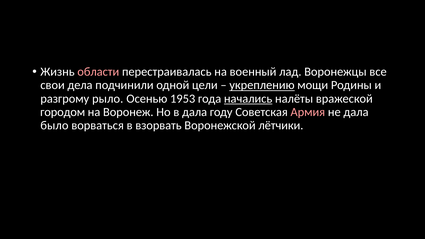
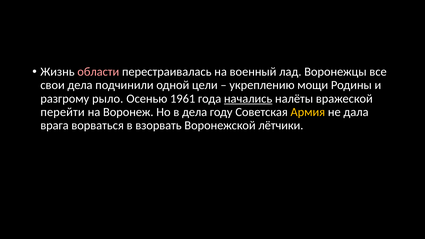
укреплению underline: present -> none (262, 85)
1953: 1953 -> 1961 (183, 99)
городом: городом -> перейти (63, 112)
в дала: дала -> дела (195, 112)
Армия colour: pink -> yellow (308, 112)
было: было -> врага (55, 125)
